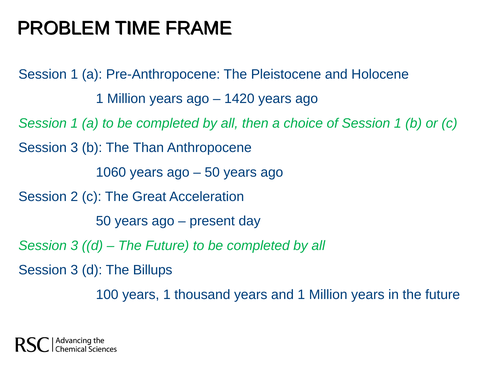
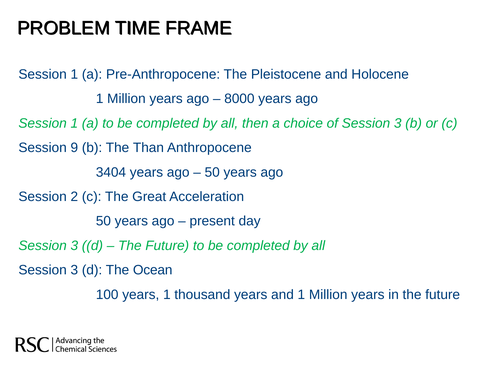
1420: 1420 -> 8000 (239, 99)
of Session 1: 1 -> 3 (398, 123)
3: 3 -> 9 (74, 148)
1060: 1060 -> 3404 (111, 172)
Billups: Billups -> Ocean (153, 270)
